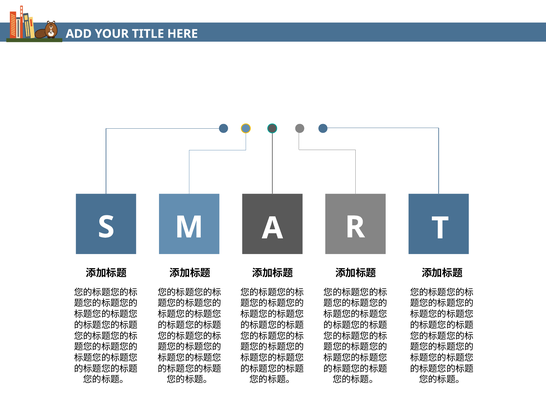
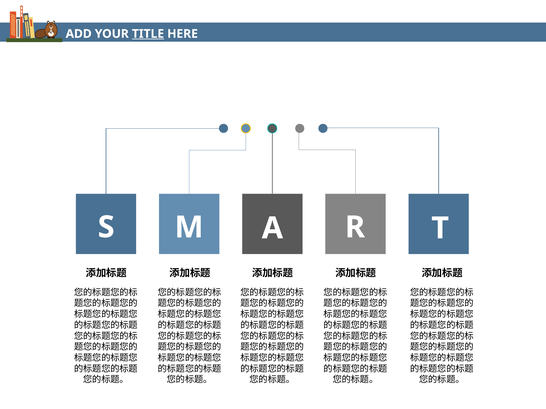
TITLE underline: none -> present (148, 34)
